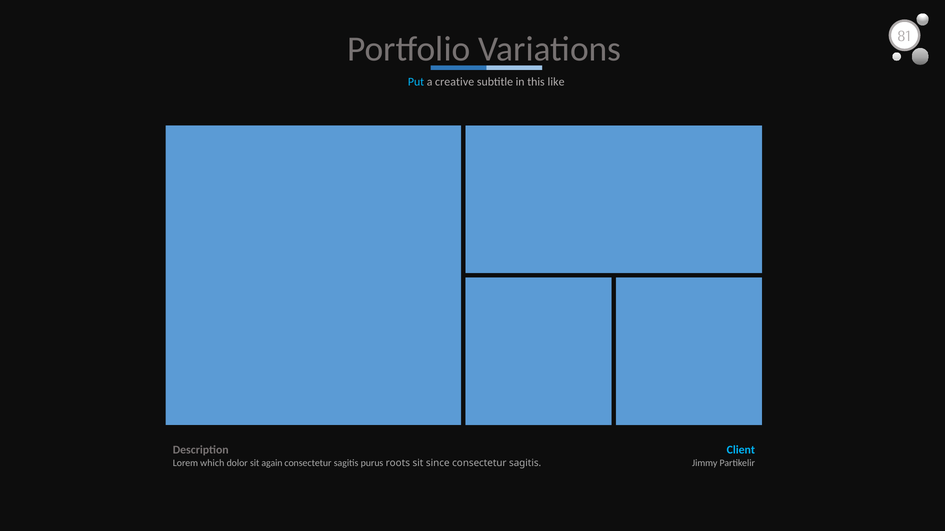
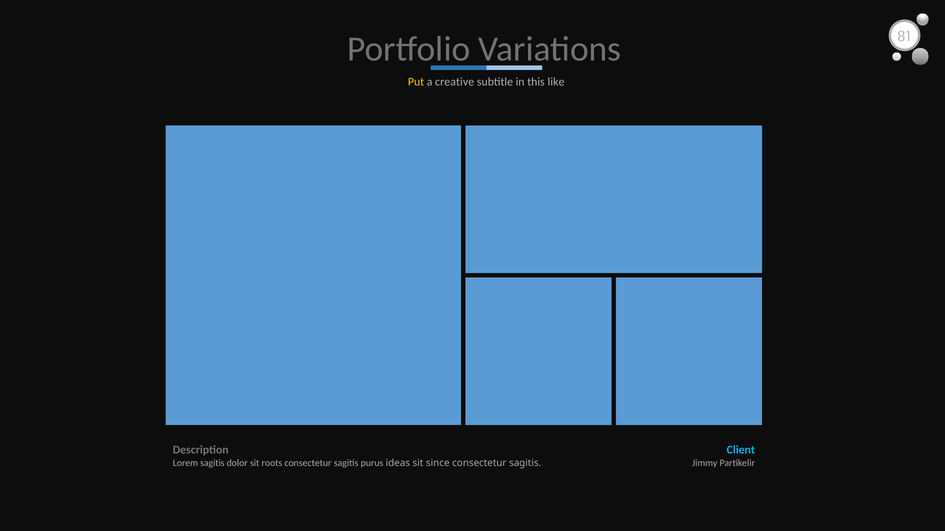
Put colour: light blue -> yellow (416, 82)
Lorem which: which -> sagitis (212, 463)
again: again -> roots (272, 463)
roots: roots -> ideas (398, 463)
